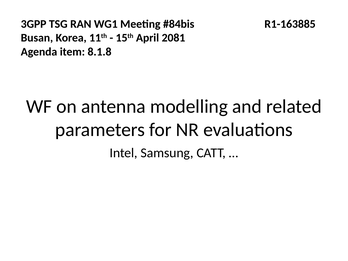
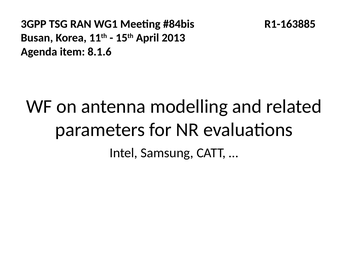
2081: 2081 -> 2013 (173, 38)
8.1.8: 8.1.8 -> 8.1.6 (100, 52)
